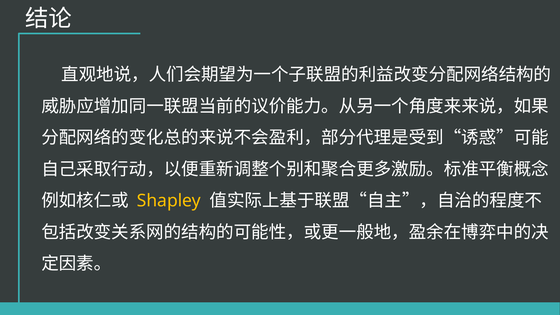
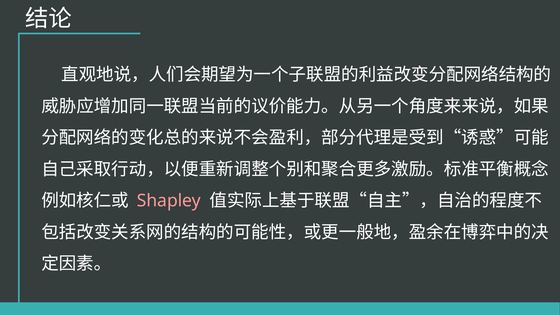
Shapley colour: yellow -> pink (169, 201)
